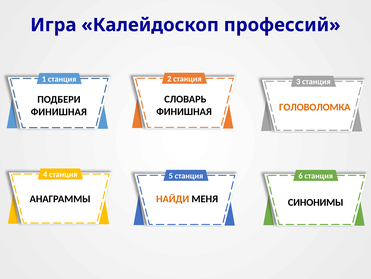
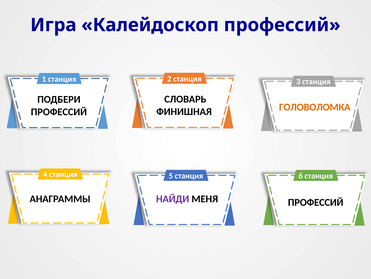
ФИНИШНАЯ: ФИНИШНАЯ -> ПРОФЕССИЙ (59, 112)
НАЙДИ colour: orange -> purple (173, 198)
СИНОНИМЫ: СИНОНИМЫ -> ПРОФЕССИЙ (316, 202)
